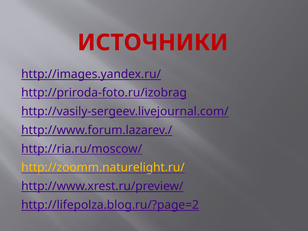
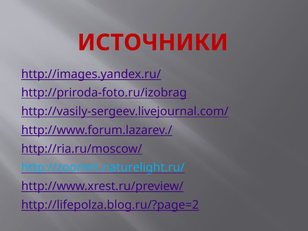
http://zoomm.naturelight.ru/ colour: yellow -> light blue (103, 167)
